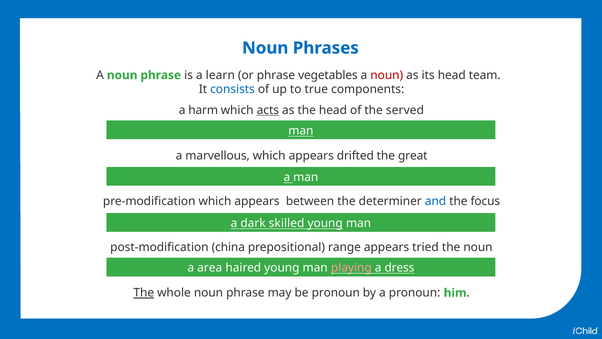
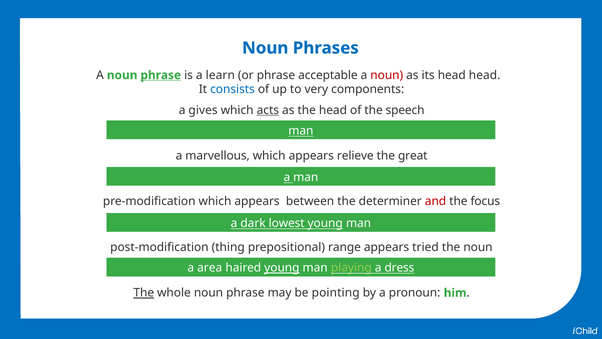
phrase underline: none -> present (161, 75)
vegetables: vegetables -> acceptable (328, 75)
head team: team -> head (485, 75)
true: true -> very (316, 89)
harm: harm -> gives (203, 110)
served: served -> speech (405, 110)
drifted: drifted -> relieve (355, 156)
and colour: blue -> red (436, 201)
skilled: skilled -> lowest (287, 223)
china: china -> thing (228, 247)
young underline: none -> present (282, 268)
playing colour: pink -> light green (351, 268)
be pronoun: pronoun -> pointing (336, 293)
